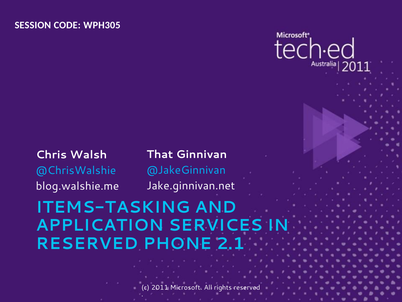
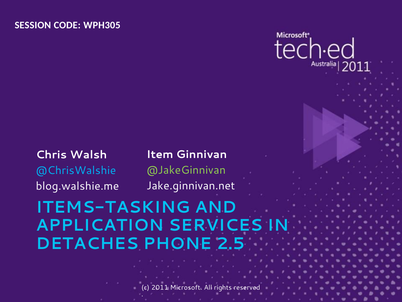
That: That -> Item (160, 154)
@JakeGinnivan colour: light blue -> light green (186, 170)
RESERVED: RESERVED -> DETACHES (87, 243)
2.1: 2.1 -> 2.5 (231, 243)
